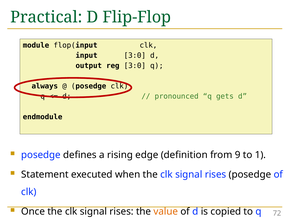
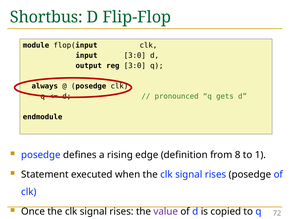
Practical: Practical -> Shortbus (46, 17)
9: 9 -> 8 (238, 155)
value colour: orange -> purple (166, 211)
